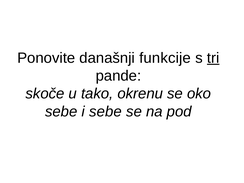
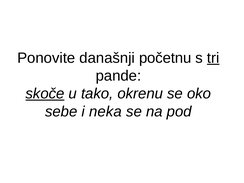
funkcije: funkcije -> početnu (165, 58)
skoče underline: none -> present (45, 94)
i sebe: sebe -> neka (105, 112)
